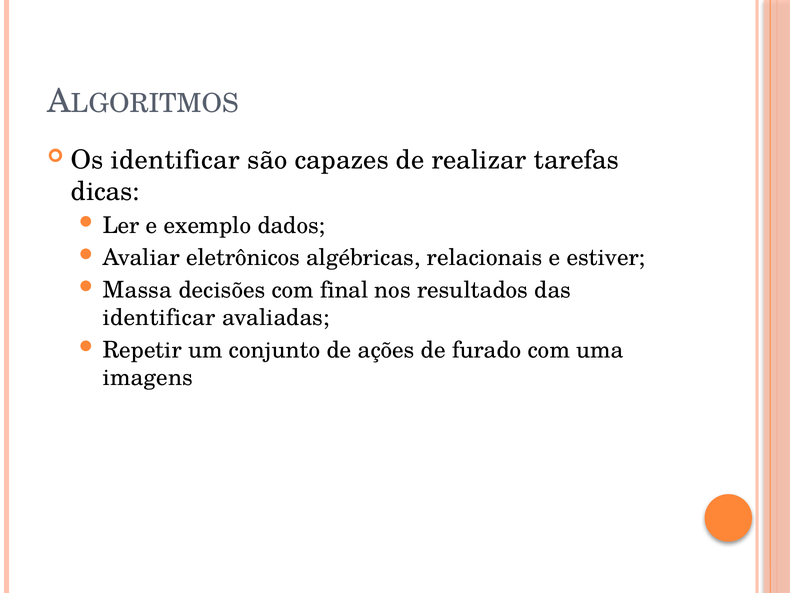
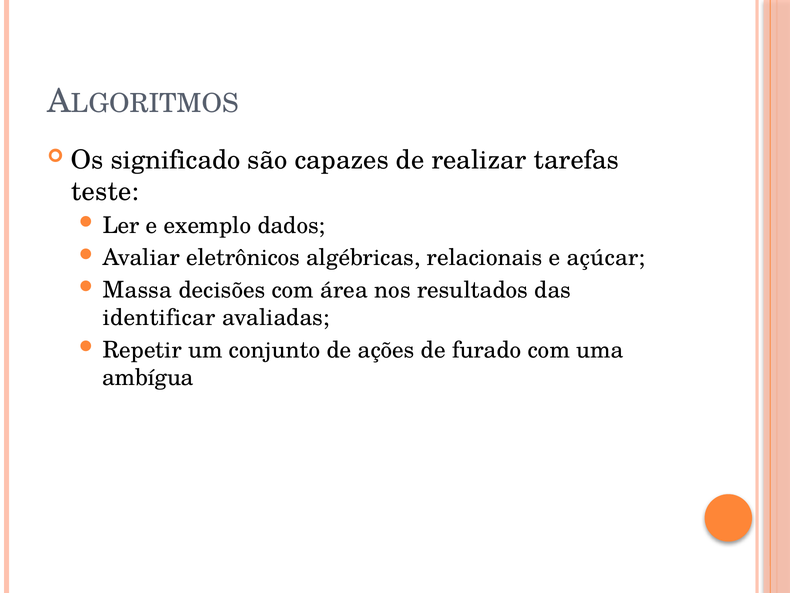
Os identificar: identificar -> significado (176, 160)
dicas: dicas -> teste (105, 191)
estiver: estiver -> açúcar (606, 258)
final: final -> área (344, 290)
imagens: imagens -> ambígua (148, 377)
